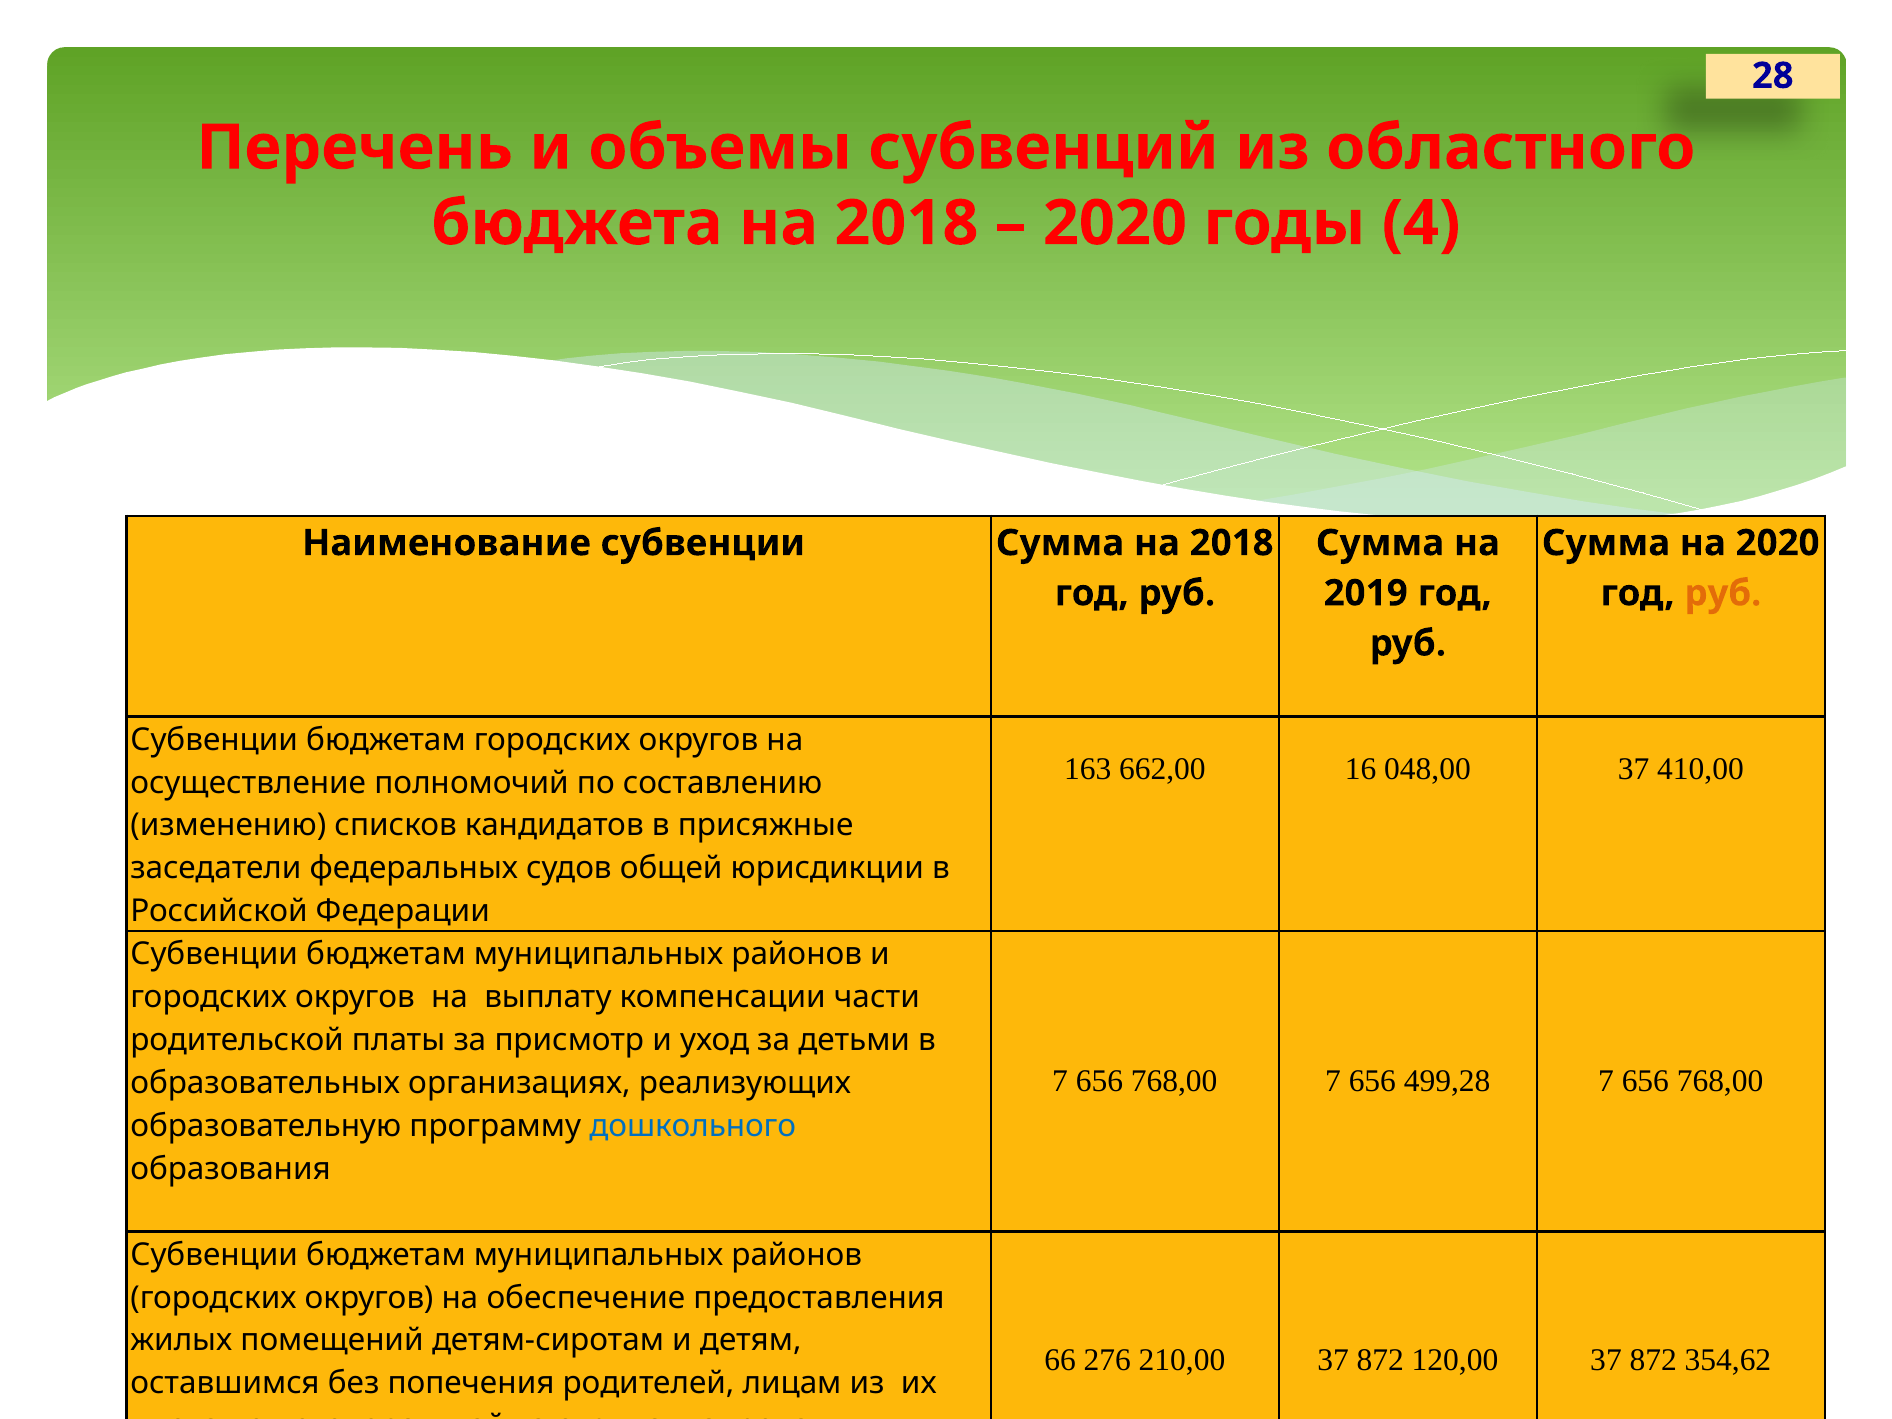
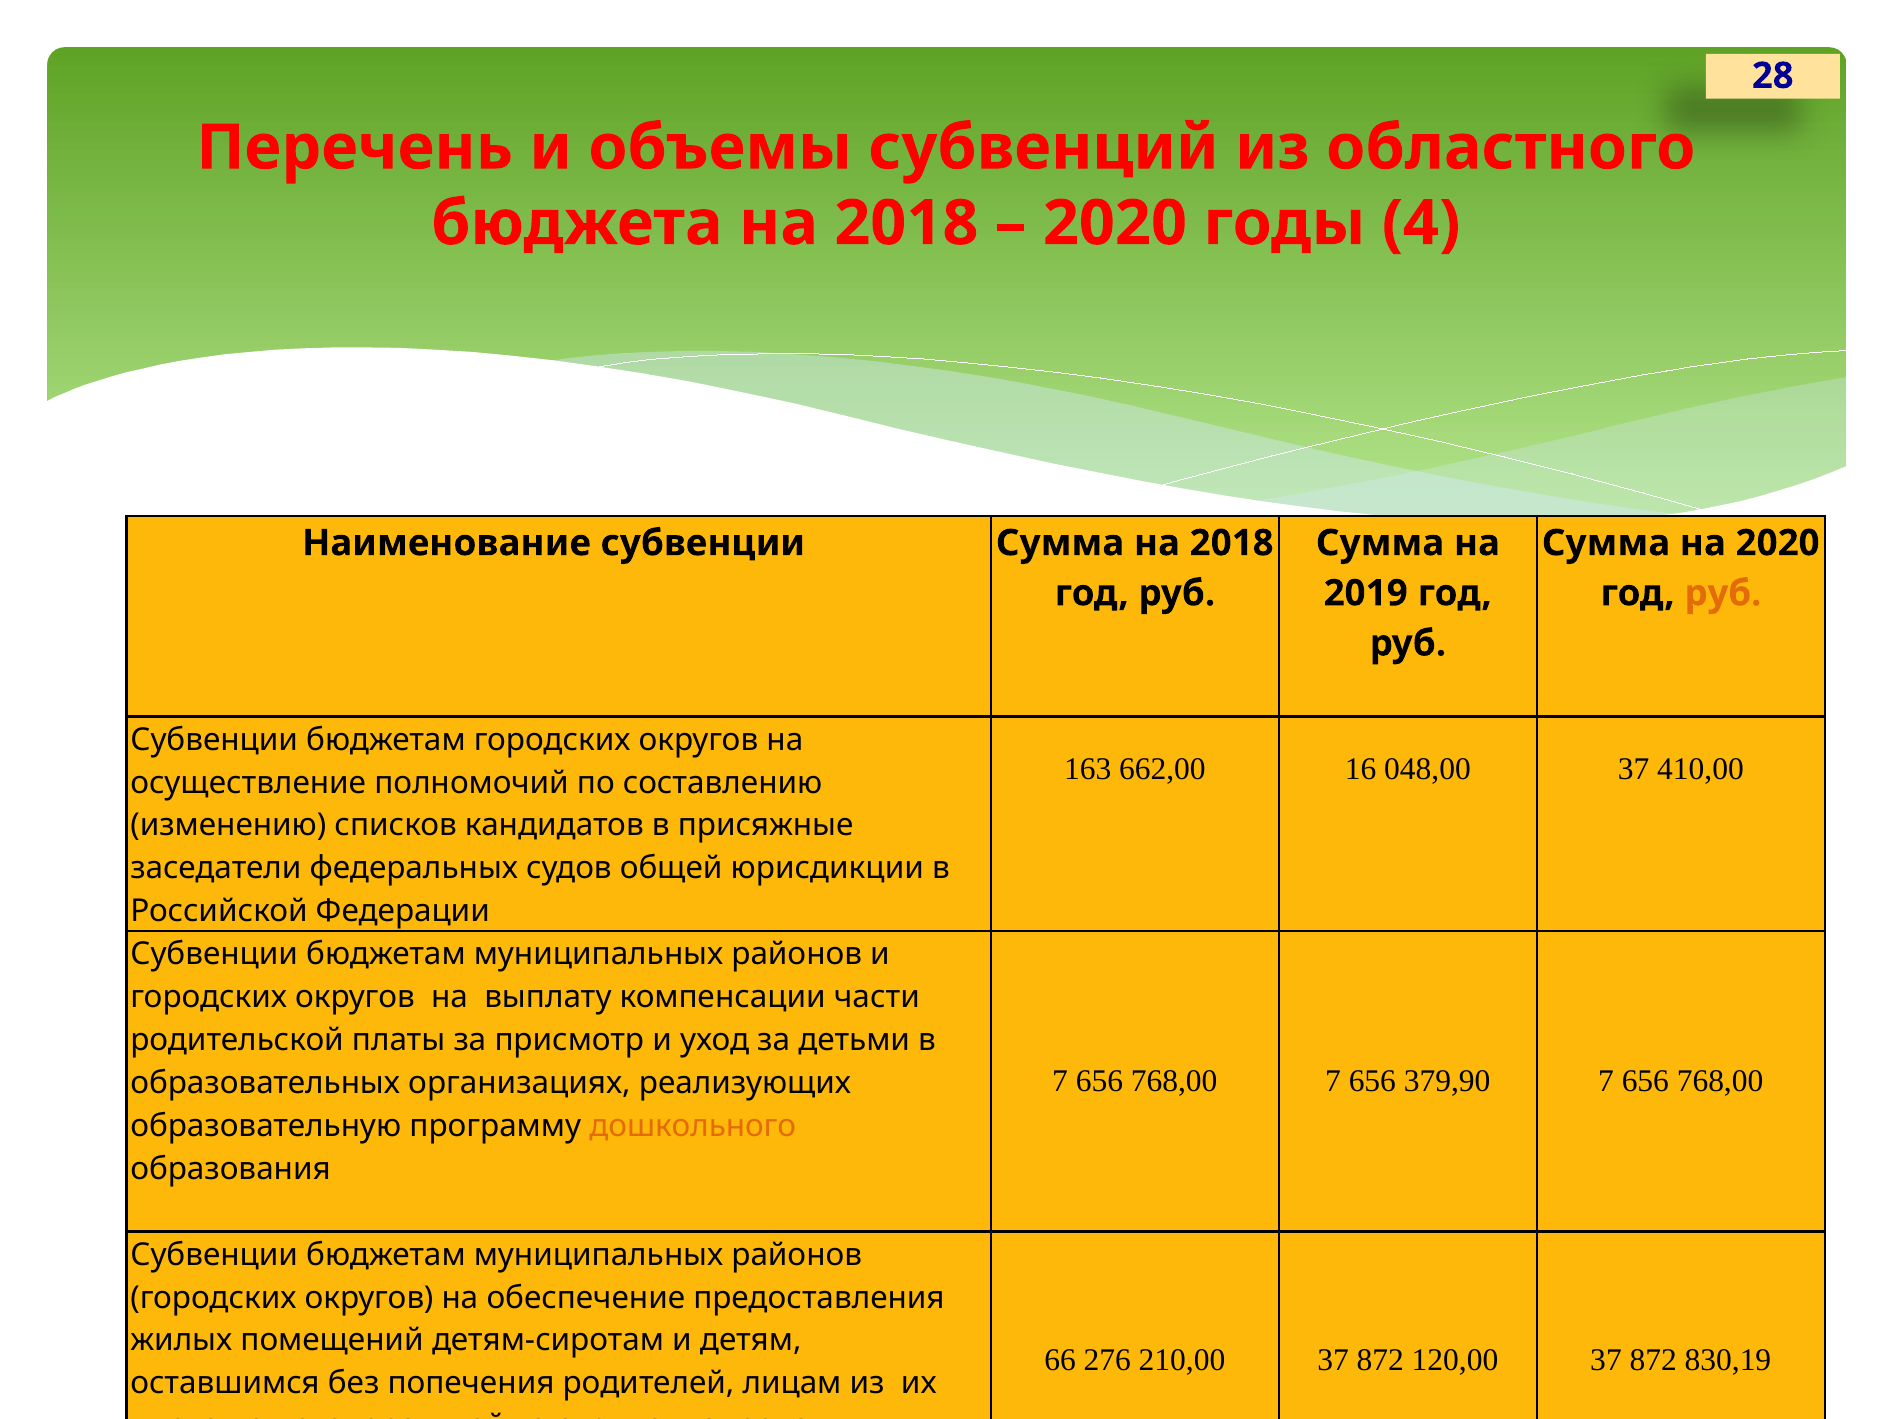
499,28: 499,28 -> 379,90 (1447, 1081)
дошкольного colour: blue -> orange (693, 1126)
354,62: 354,62 -> 830,19 (1728, 1360)
